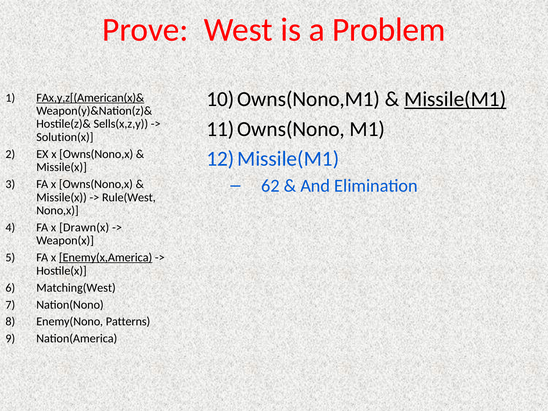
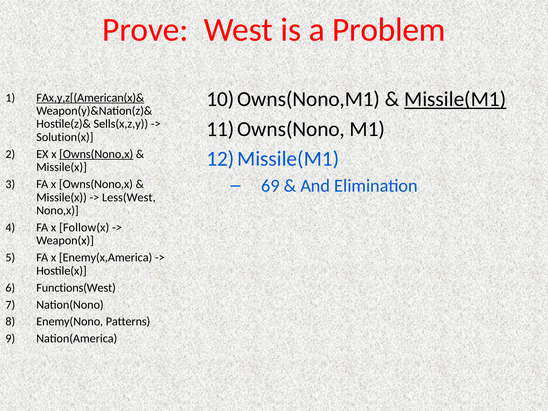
Owns(Nono,x underline: none -> present (96, 154)
62: 62 -> 69 (270, 186)
Rule(West: Rule(West -> Less(West (129, 197)
Drawn(x: Drawn(x -> Follow(x (84, 227)
Enemy(x,America underline: present -> none (106, 258)
Matching(West: Matching(West -> Functions(West (76, 288)
